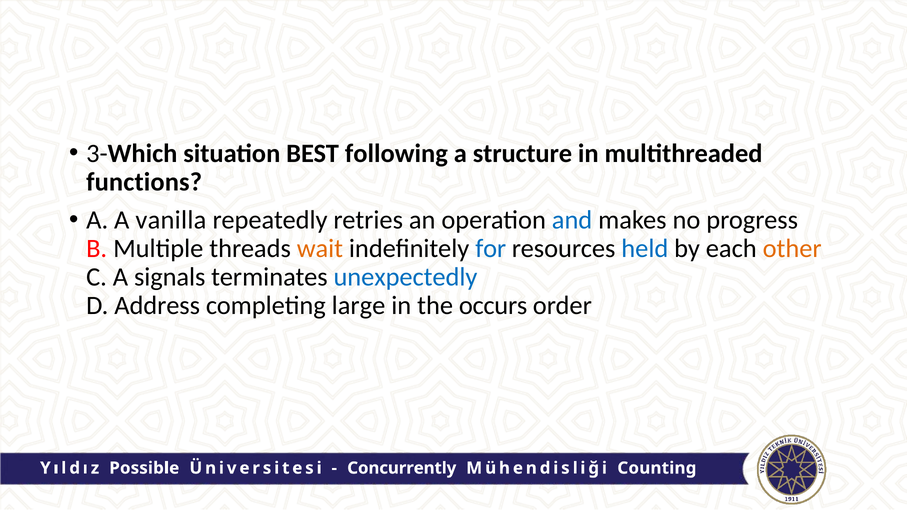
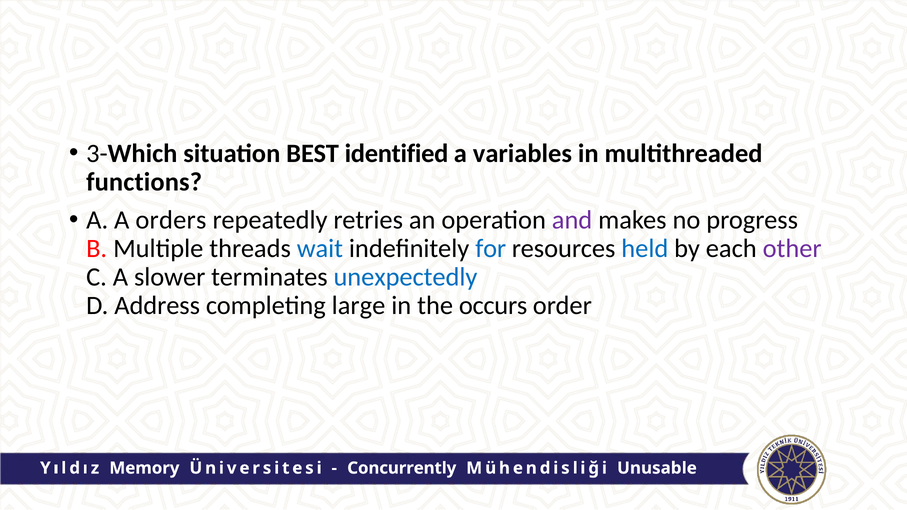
following: following -> identified (397, 153)
structure: structure -> variables (522, 153)
vanilla: vanilla -> orders (171, 220)
and colour: blue -> purple (572, 220)
wait colour: orange -> blue (320, 249)
other colour: orange -> purple (792, 249)
signals: signals -> slower (170, 277)
Possible: Possible -> Memory (144, 468)
Counting: Counting -> Unusable (657, 468)
